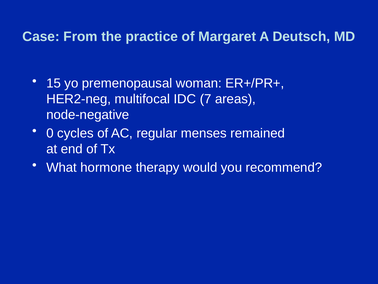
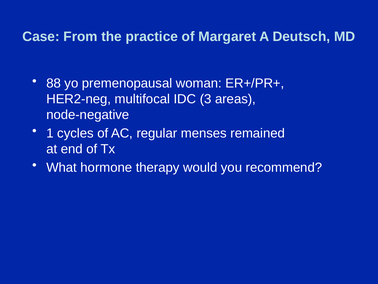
15: 15 -> 88 (54, 83)
7: 7 -> 3 (206, 99)
0: 0 -> 1 (50, 133)
